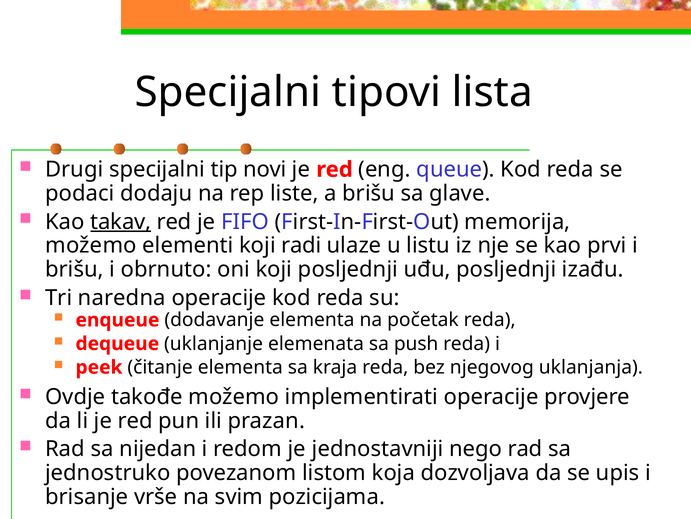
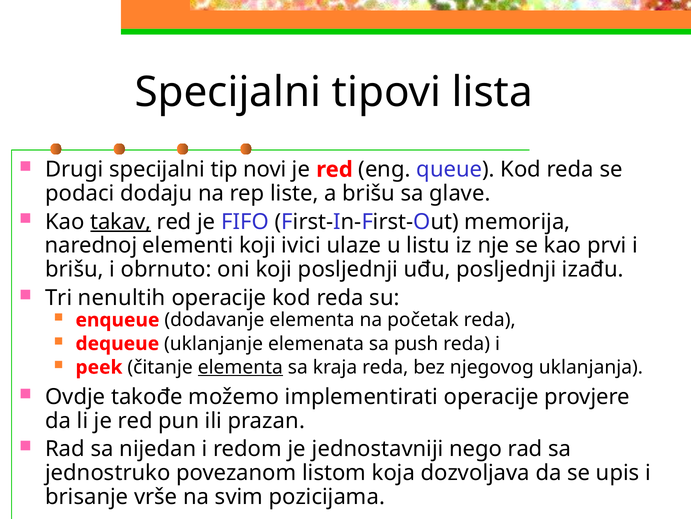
možemo: možemo -> narednoj (91, 245)
radi: radi -> ivici (301, 245)
naredna: naredna -> nenultih (122, 297)
elementa underline: none -> present (240, 367)
